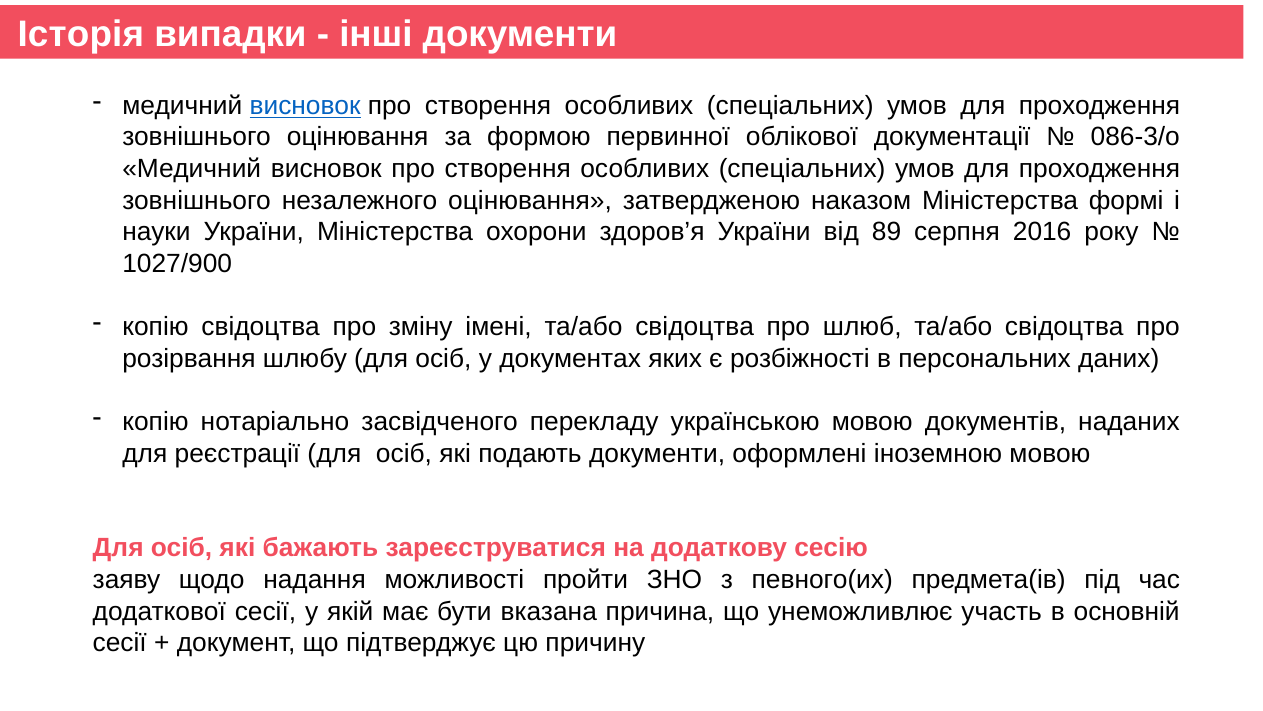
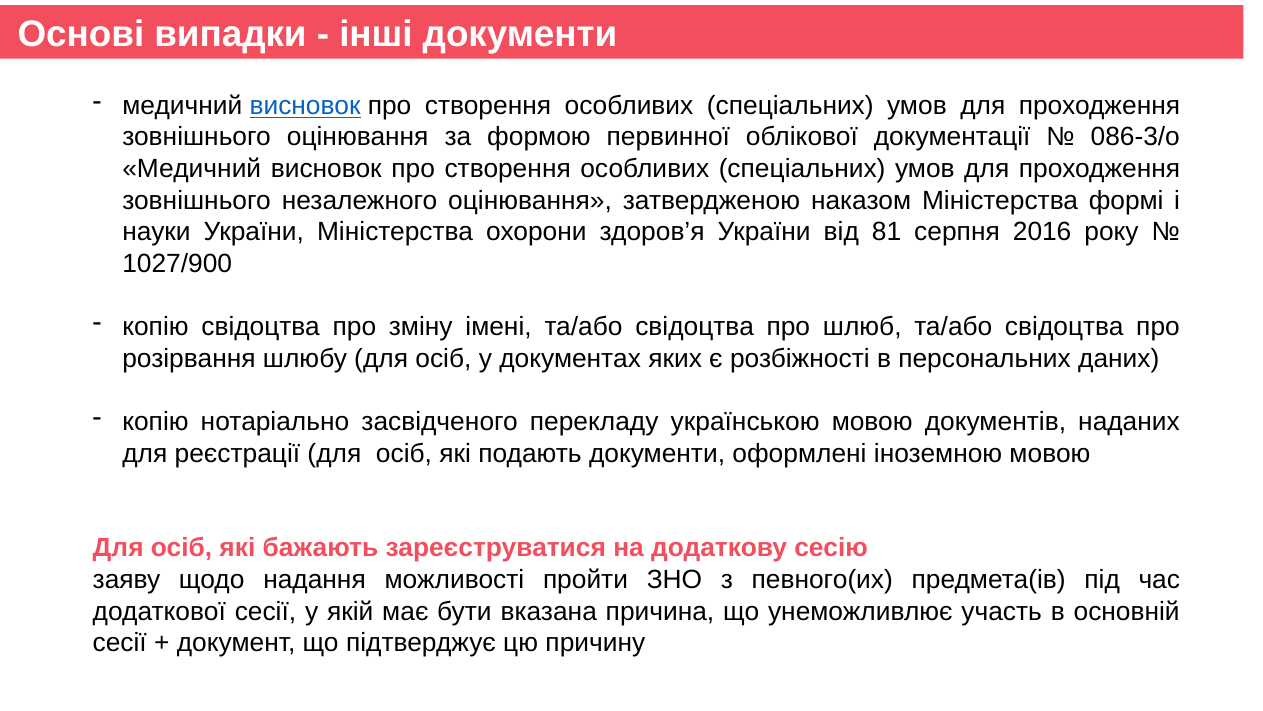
Історія: Історія -> Основі (81, 34)
89: 89 -> 81 (887, 232)
